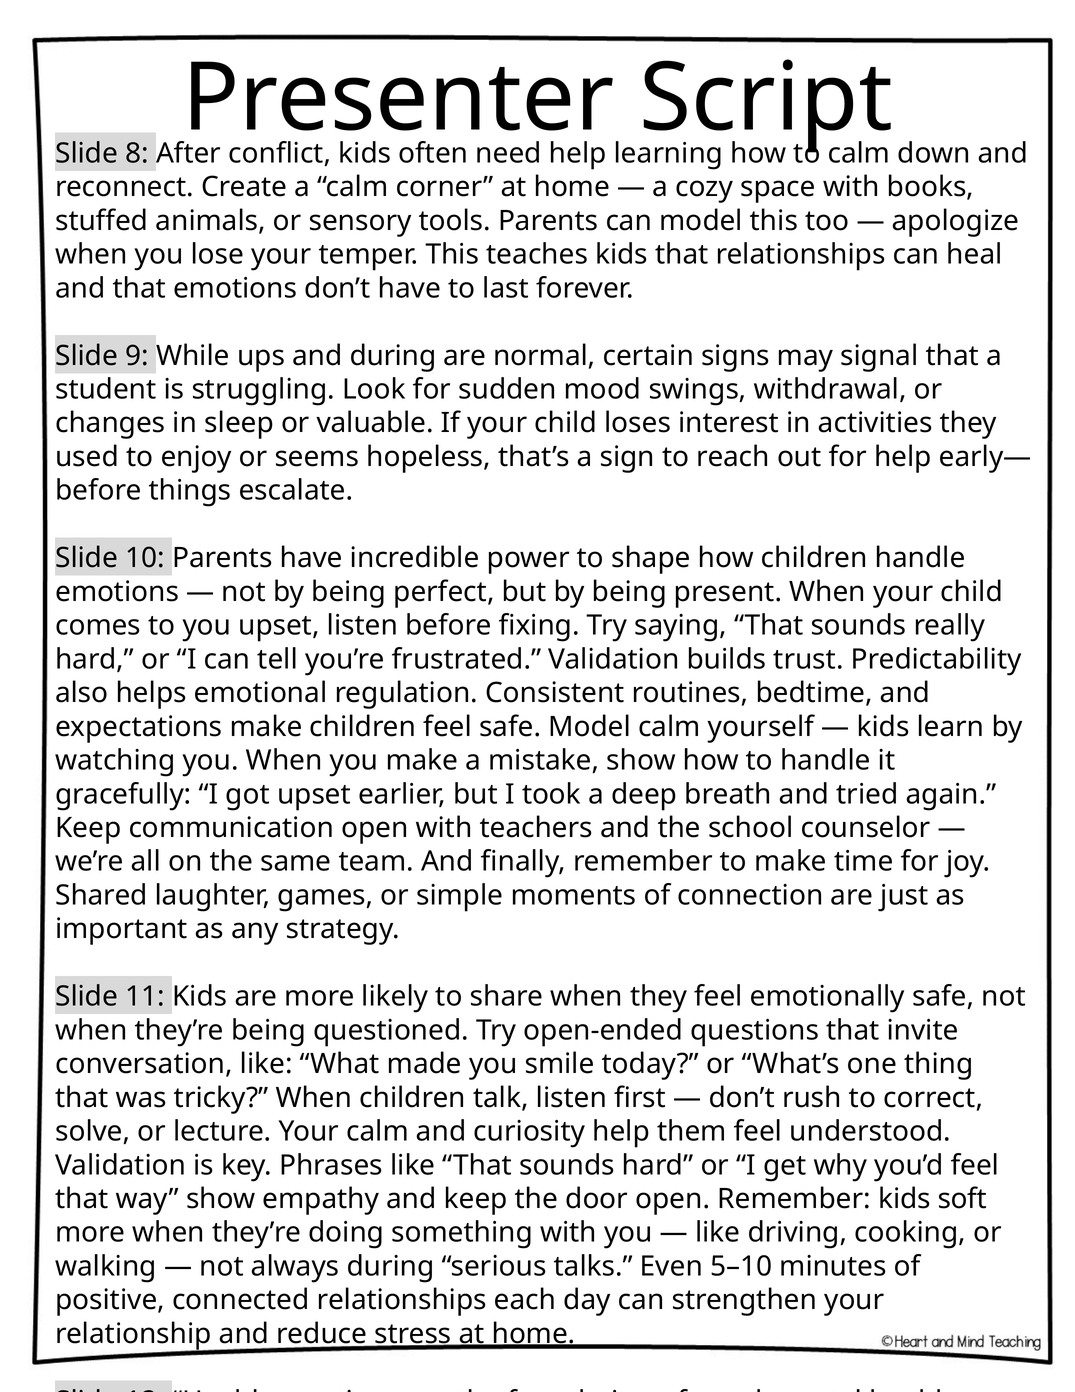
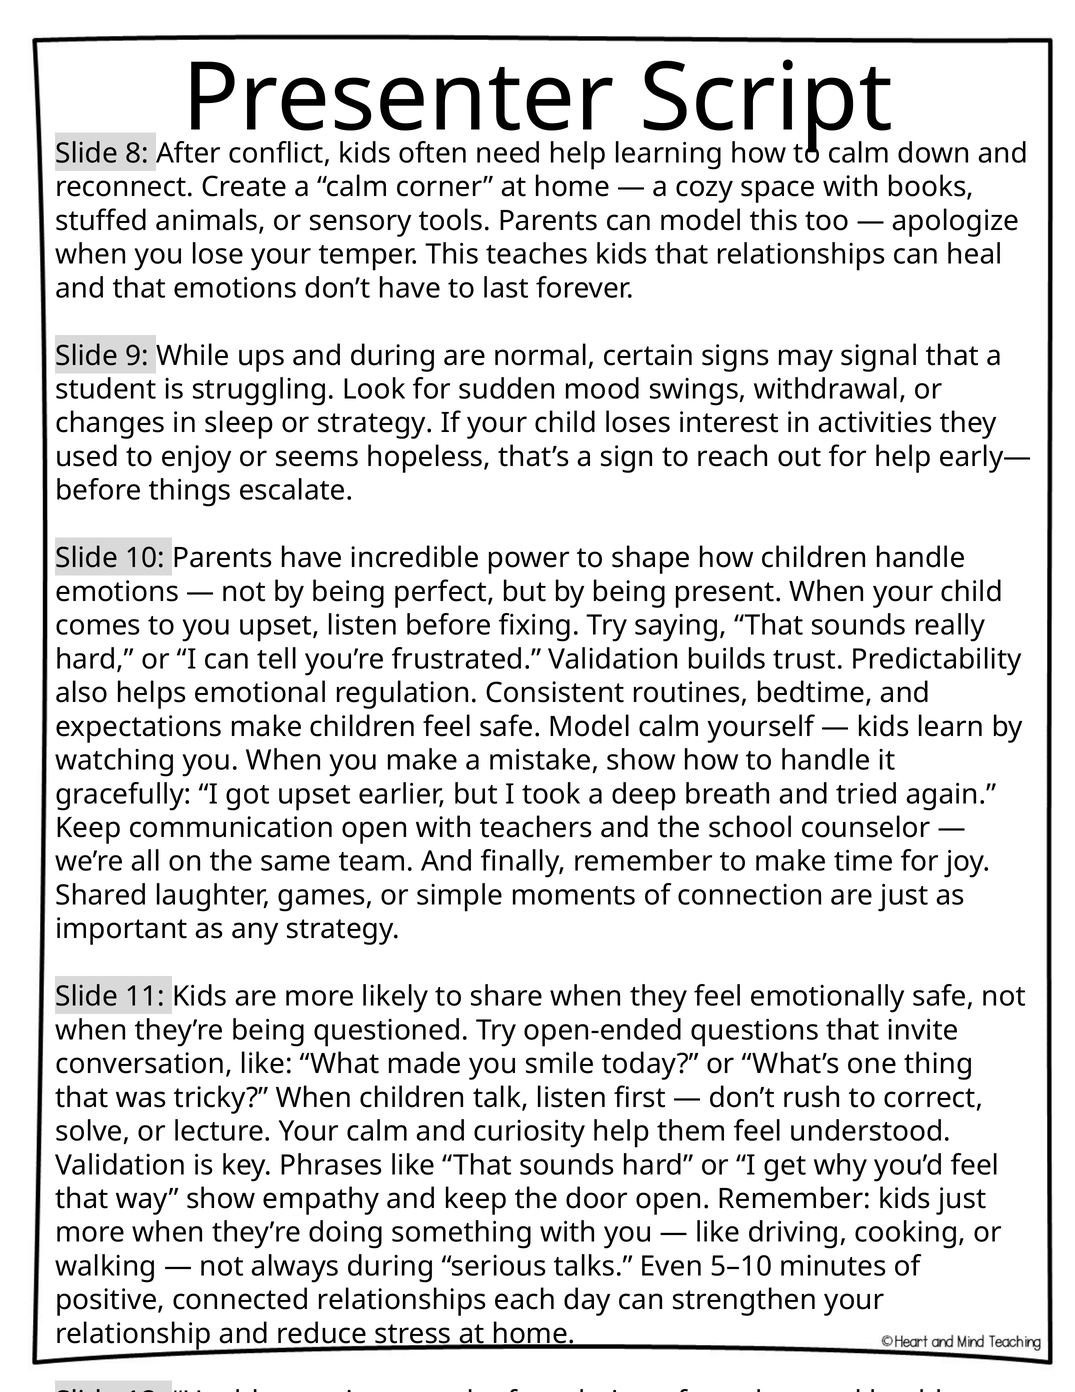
or valuable: valuable -> strategy (375, 423)
kids soft: soft -> just (962, 1198)
